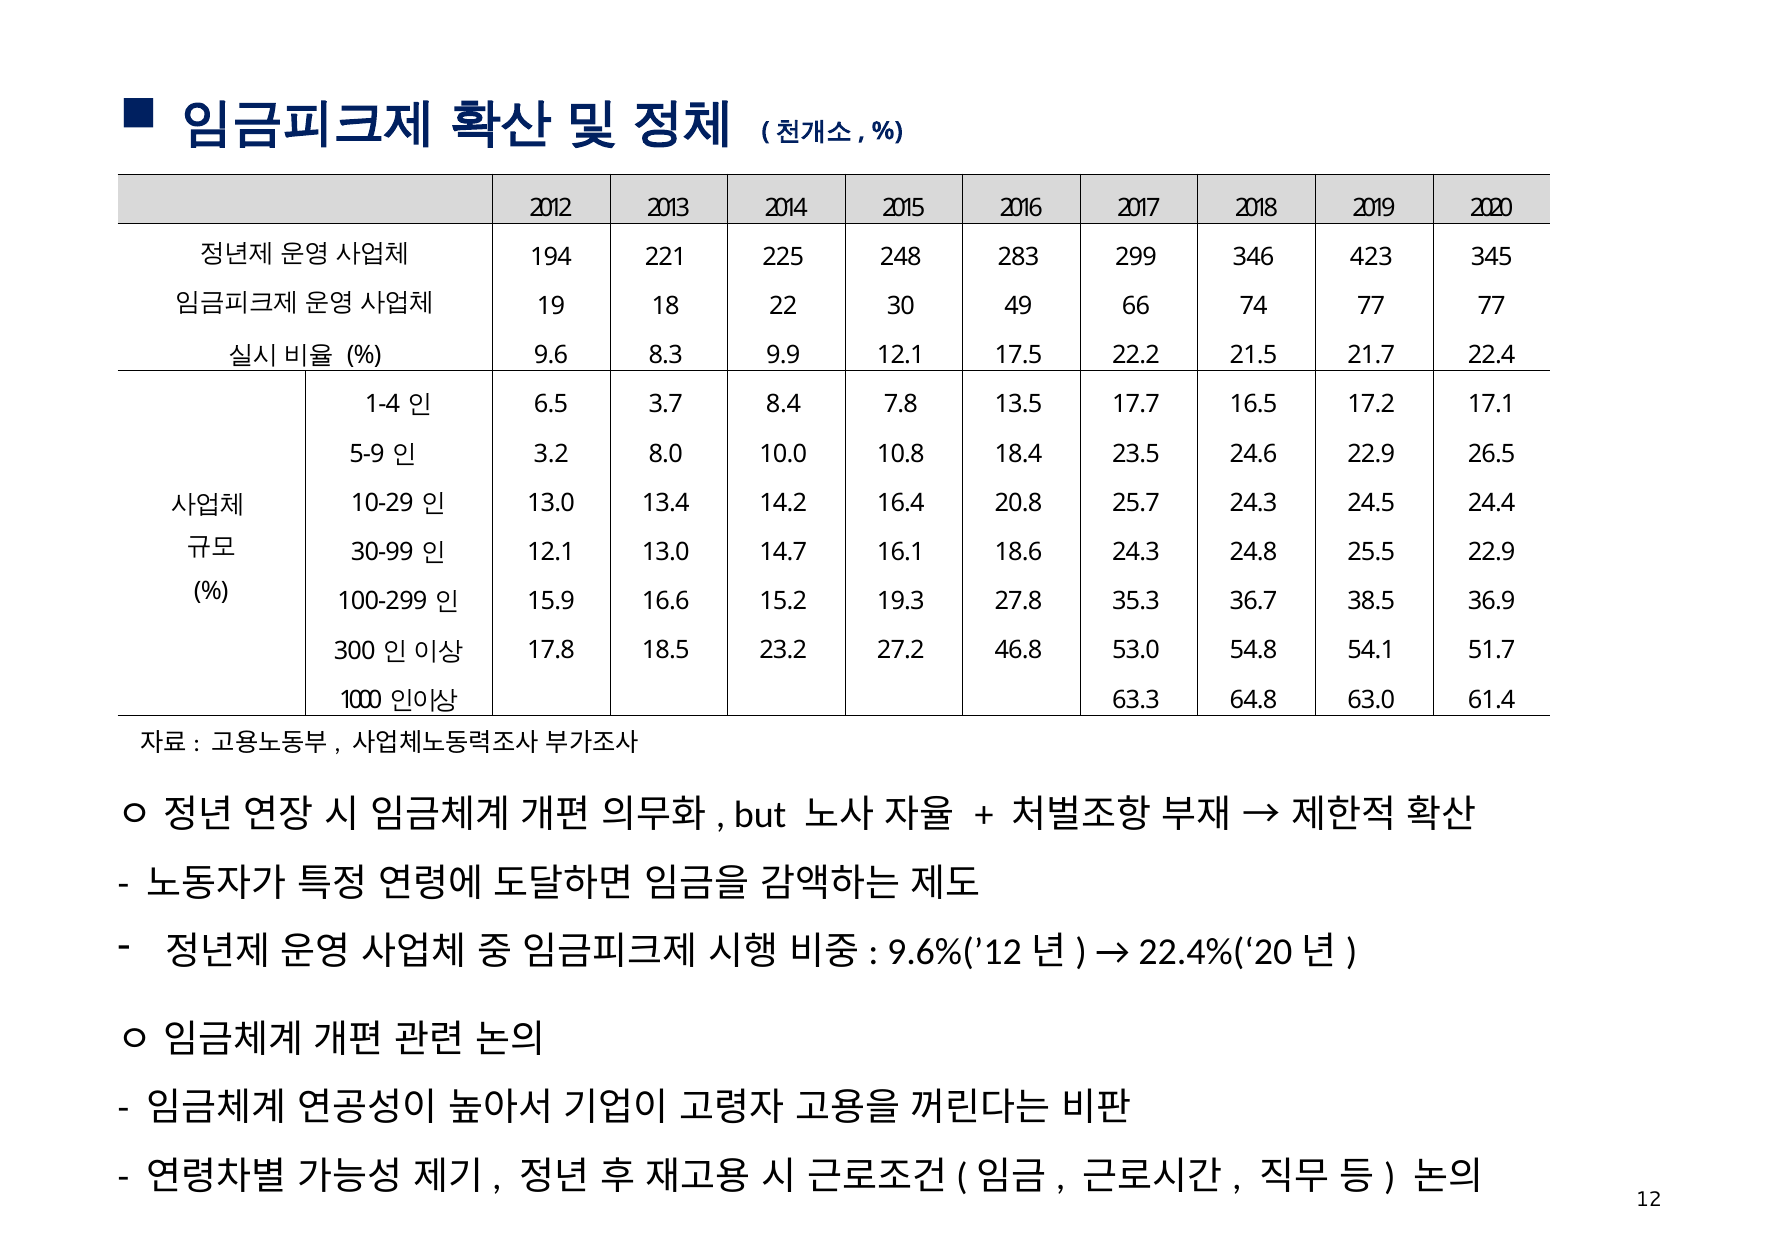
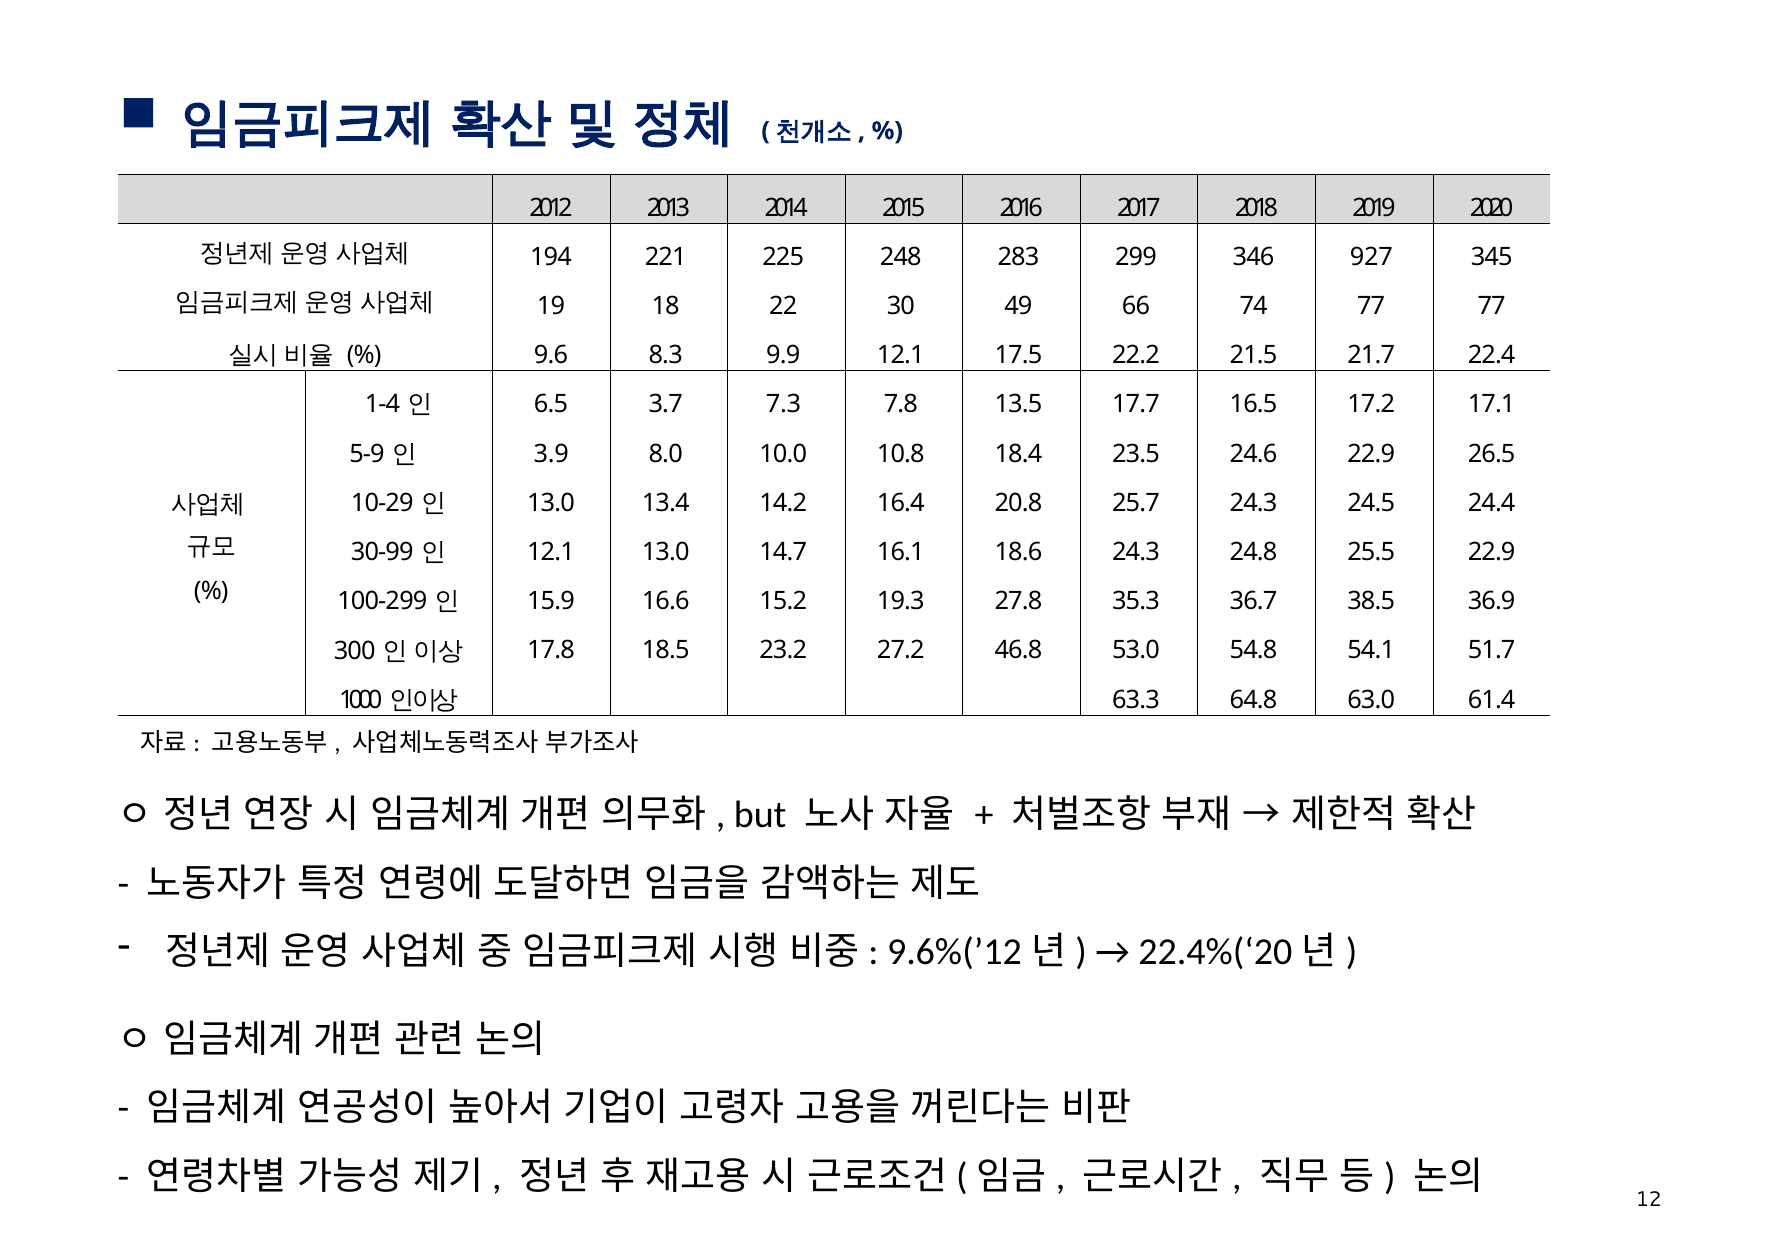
423: 423 -> 927 (1371, 257)
8.4: 8.4 -> 7.3 (783, 404)
3.2: 3.2 -> 3.9 (551, 454)
